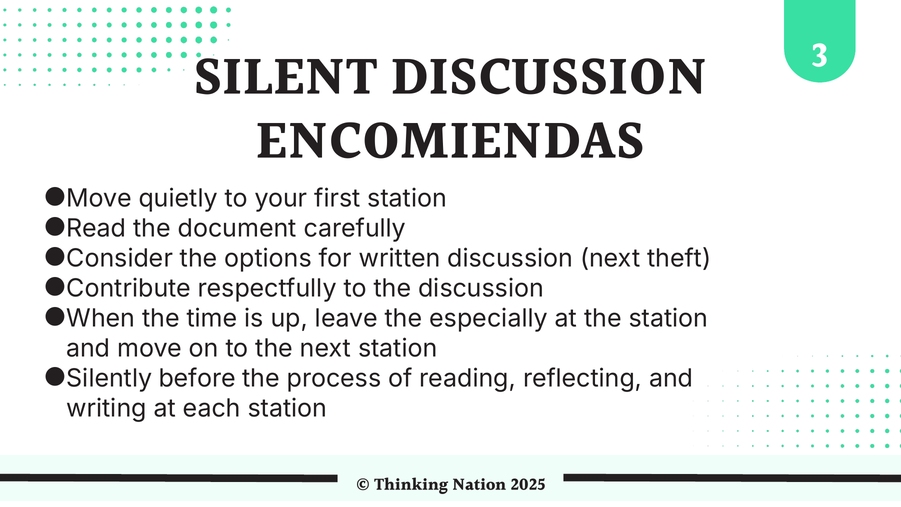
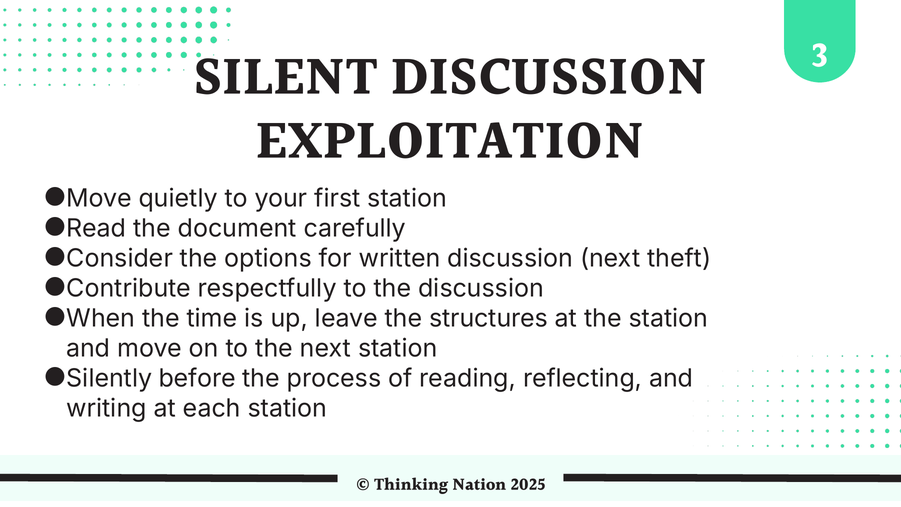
ENCOMIENDAS: ENCOMIENDAS -> EXPLOITATION (450, 143)
especially: especially -> structures (489, 318)
